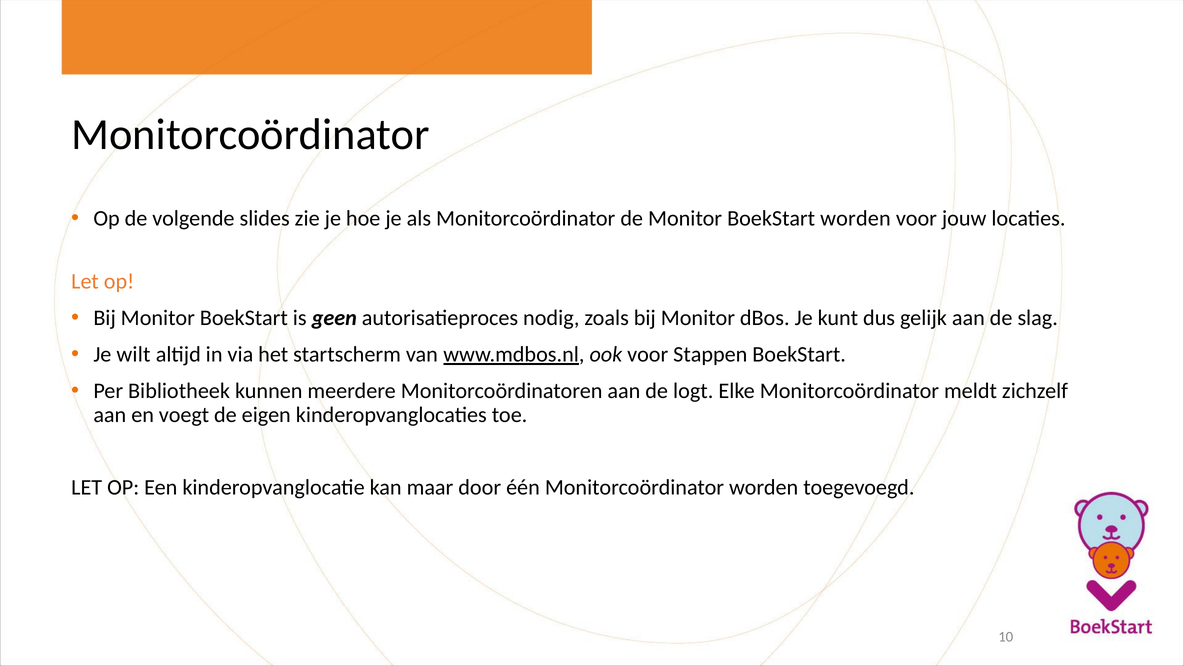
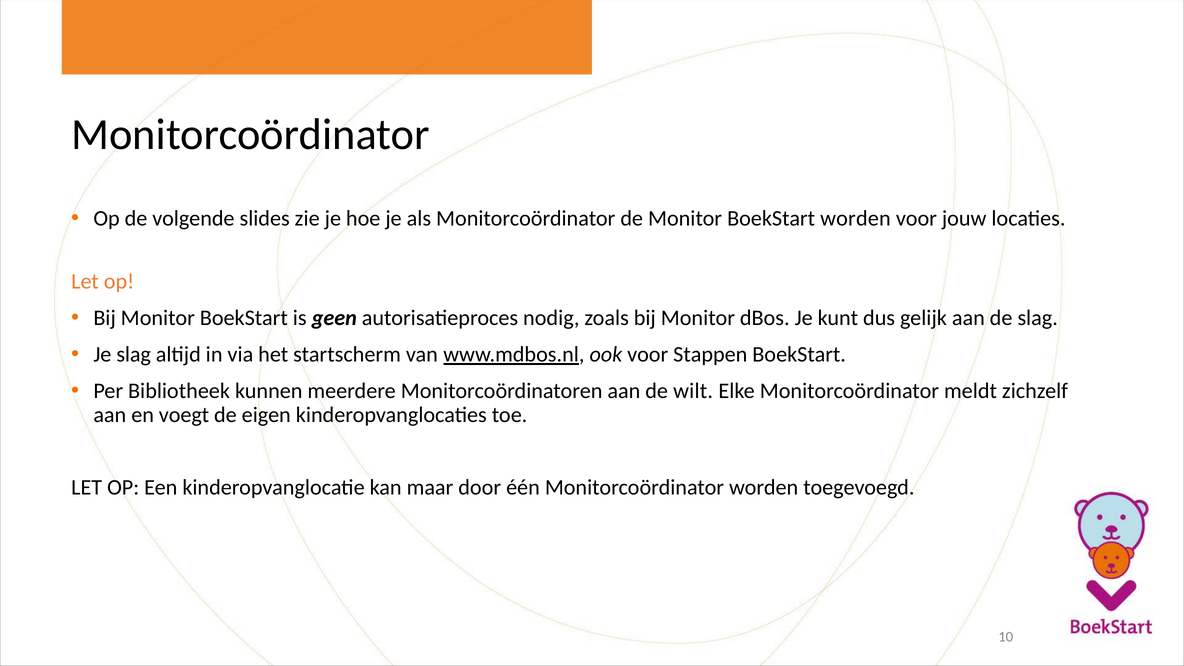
Je wilt: wilt -> slag (134, 354)
logt: logt -> wilt (693, 391)
